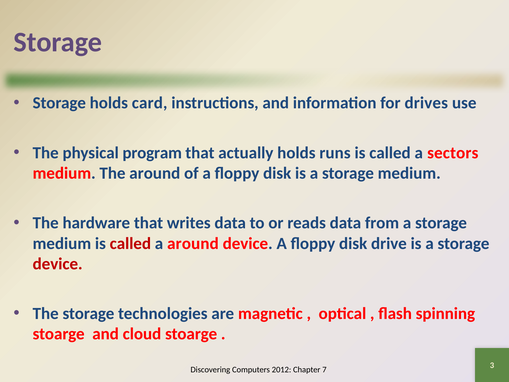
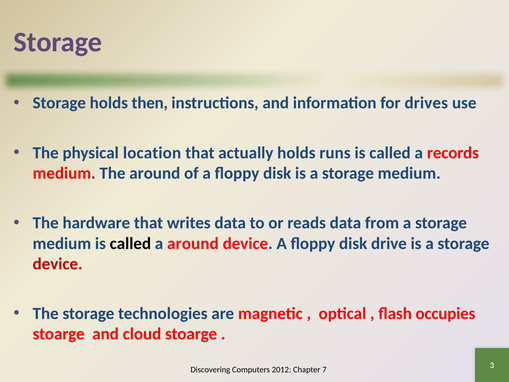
card: card -> then (150, 103)
program: program -> location (152, 153)
sectors: sectors -> records (453, 153)
called colour: red -> black (130, 243)
spinning: spinning -> occupies (445, 313)
